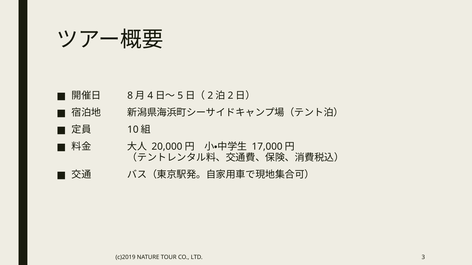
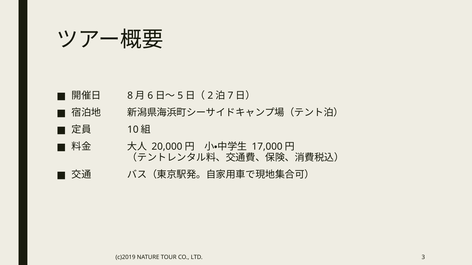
4: 4 -> 6 (150, 96)
2: 2 -> 7 (231, 96)
